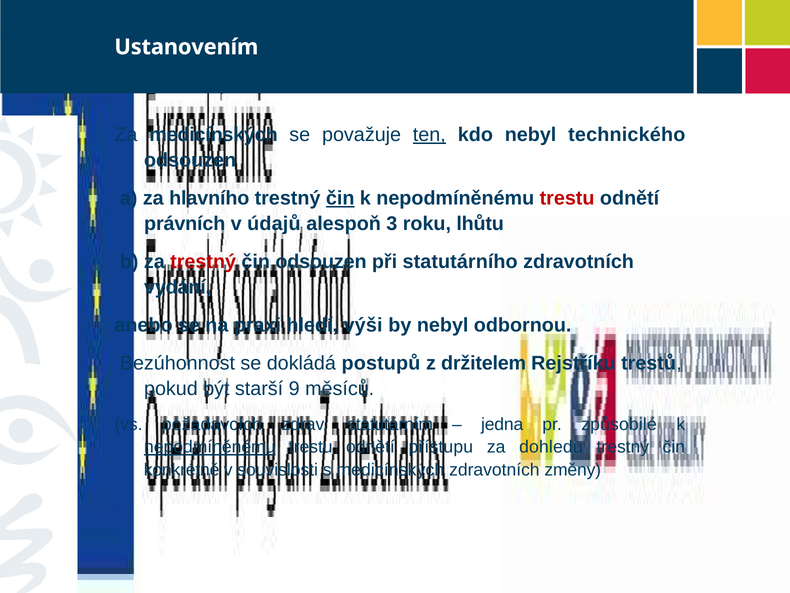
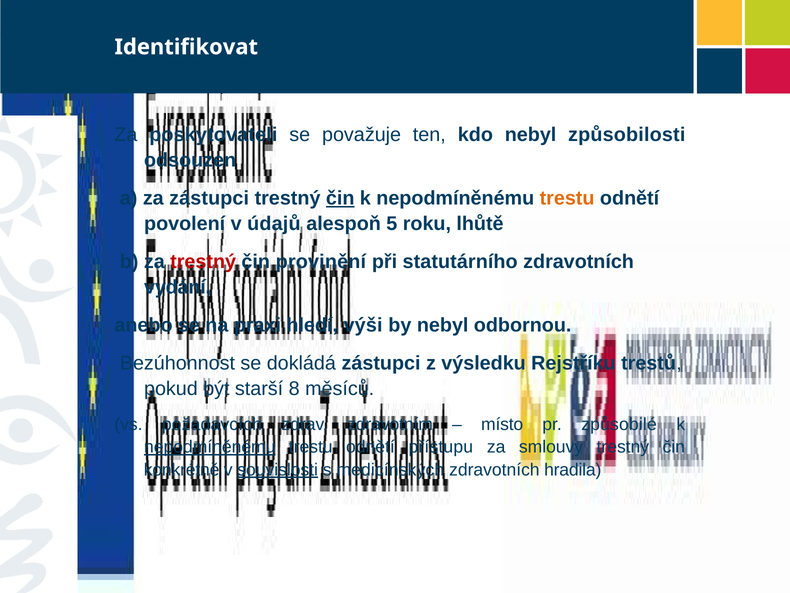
Ustanovením: Ustanovením -> Identifikovat (186, 47)
Za medicínských: medicínských -> poskytovateli (213, 135)
ten underline: present -> none (429, 135)
technického: technického -> způsobilosti (627, 135)
za hlavního: hlavního -> zástupci (209, 198)
trestu colour: red -> orange (567, 198)
právních: právních -> povolení (185, 223)
3: 3 -> 5 (392, 223)
lhůtu: lhůtu -> lhůtě (480, 223)
čin odsouzen: odsouzen -> provinění (321, 261)
dokládá postupů: postupů -> zástupci (381, 363)
držitelem: držitelem -> výsledku (484, 363)
9: 9 -> 8 (294, 388)
statutárním: statutárním -> zdravotním (390, 424)
jedna: jedna -> místo (502, 424)
dohledu: dohledu -> smlouvy (551, 447)
souvislosti underline: none -> present (278, 469)
změny: změny -> hradila (573, 469)
